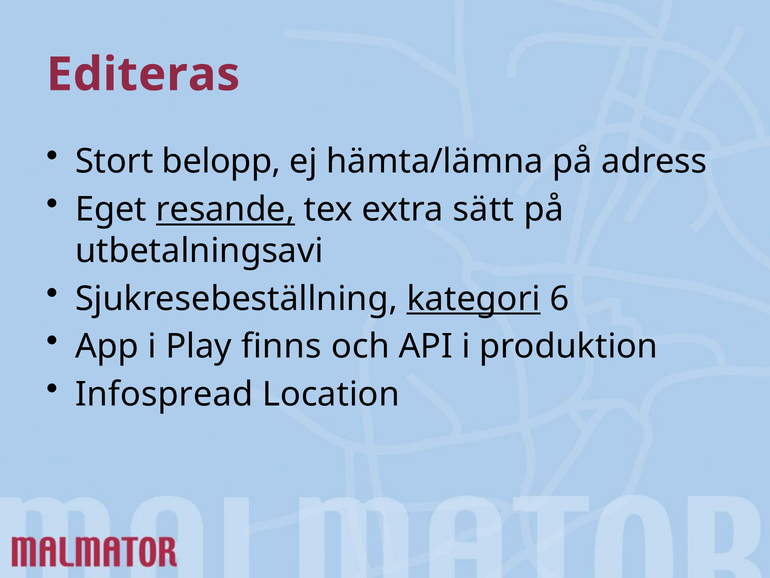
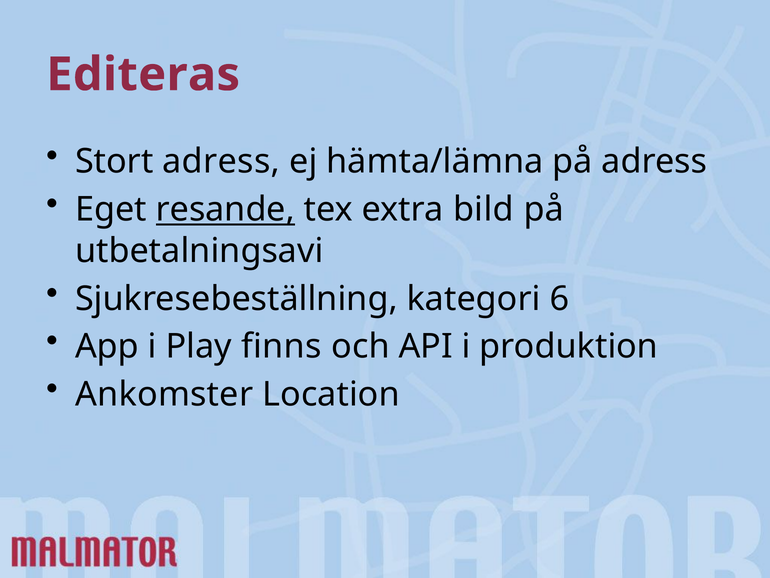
Stort belopp: belopp -> adress (221, 162)
sätt: sätt -> bild (483, 209)
kategori underline: present -> none (474, 298)
Infospread: Infospread -> Ankomster (164, 394)
